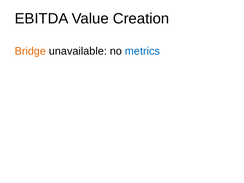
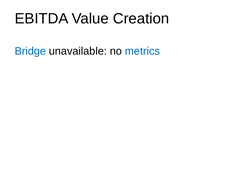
Bridge colour: orange -> blue (30, 51)
